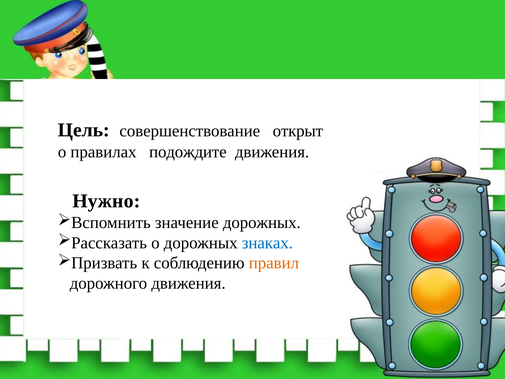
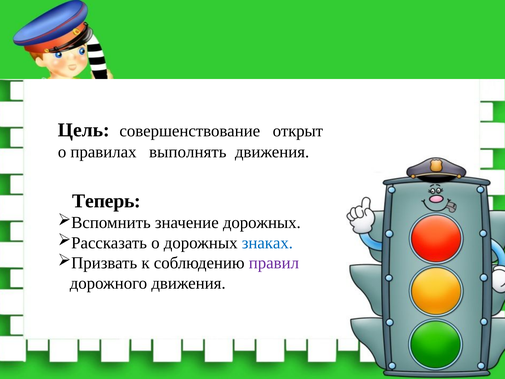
подождите: подождите -> выполнять (188, 152)
Нужно: Нужно -> Теперь (107, 201)
правил colour: orange -> purple (274, 263)
